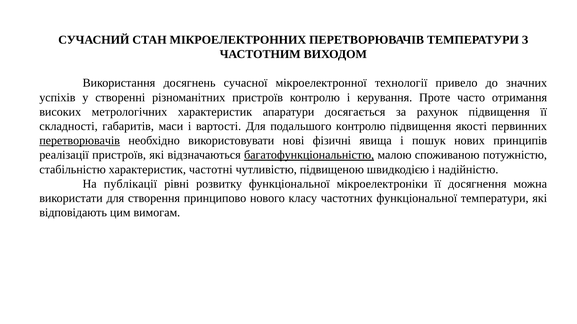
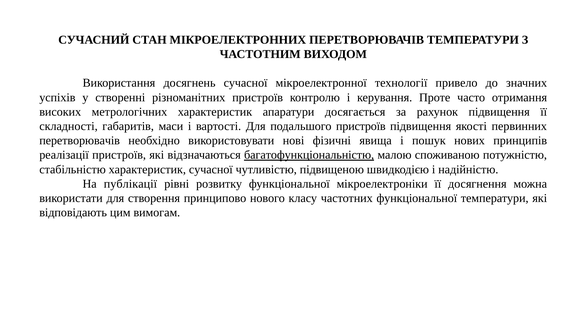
подальшого контролю: контролю -> пристроїв (361, 126)
перетворювачів underline: present -> none (80, 141)
характеристик частотні: частотні -> сучасної (211, 170)
